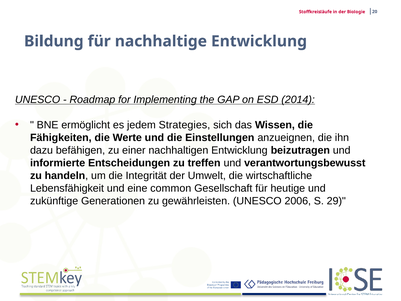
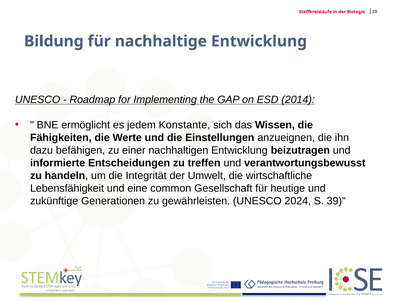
Strategies: Strategies -> Konstante (184, 125)
2006: 2006 -> 2024 (298, 201)
29: 29 -> 39 (336, 201)
